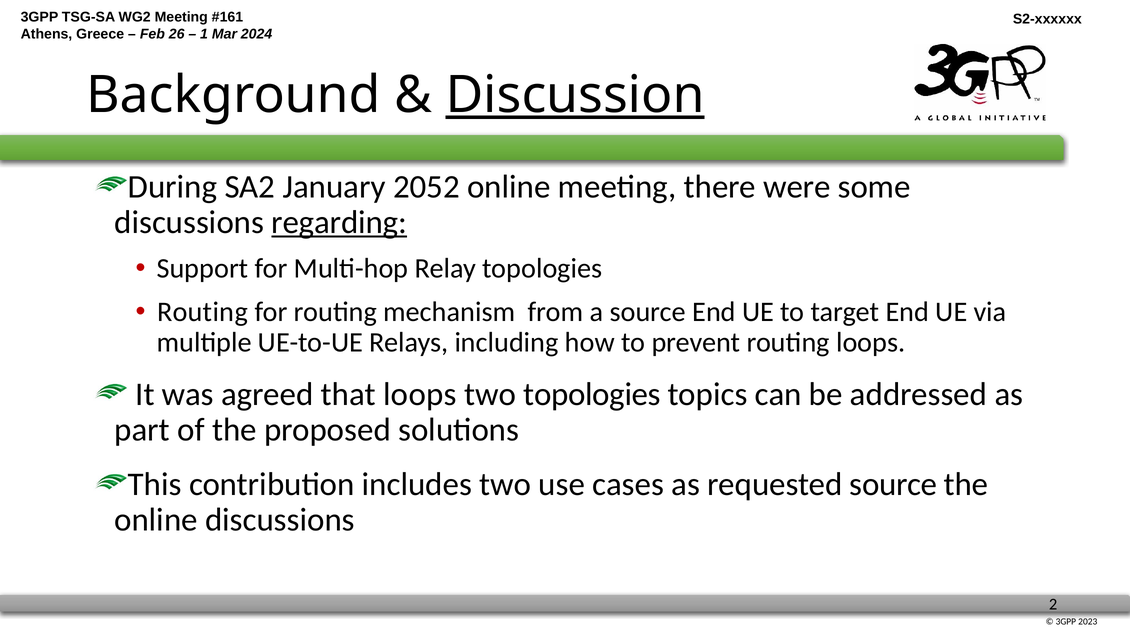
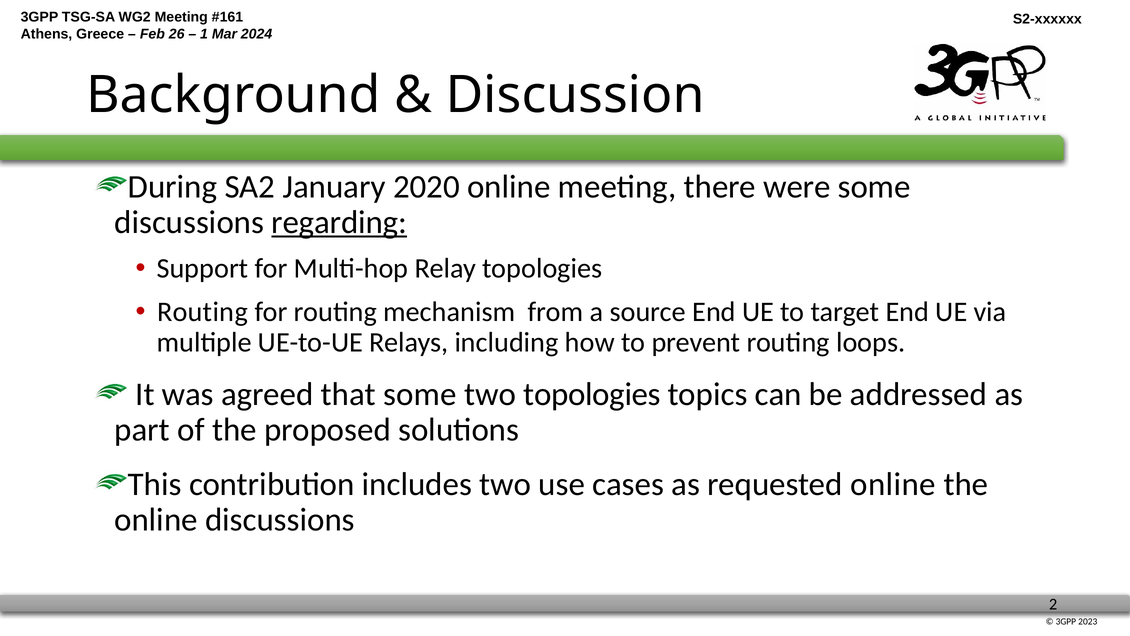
Discussion underline: present -> none (575, 95)
2052: 2052 -> 2020 (426, 187)
that loops: loops -> some (420, 394)
requested source: source -> online (893, 484)
